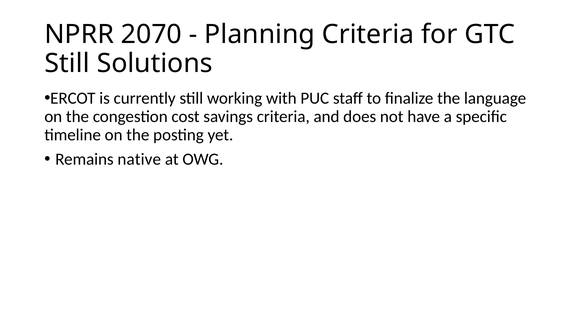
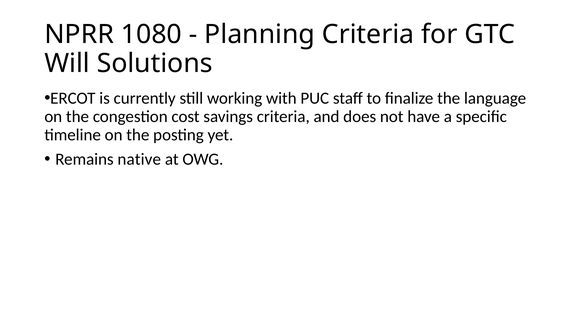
2070: 2070 -> 1080 (151, 34)
Still: Still -> Will (67, 63)
